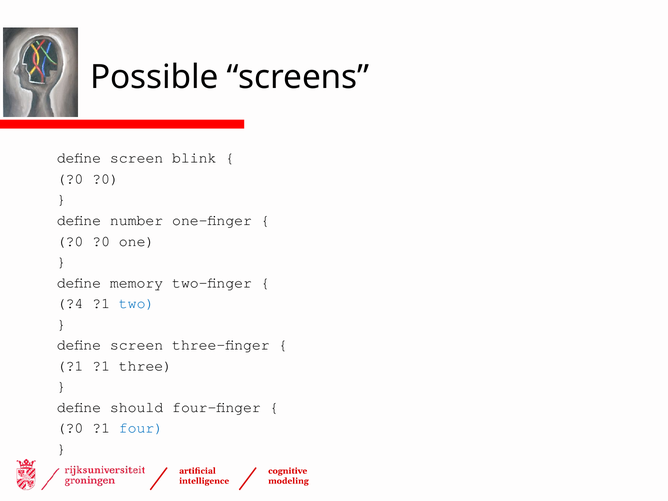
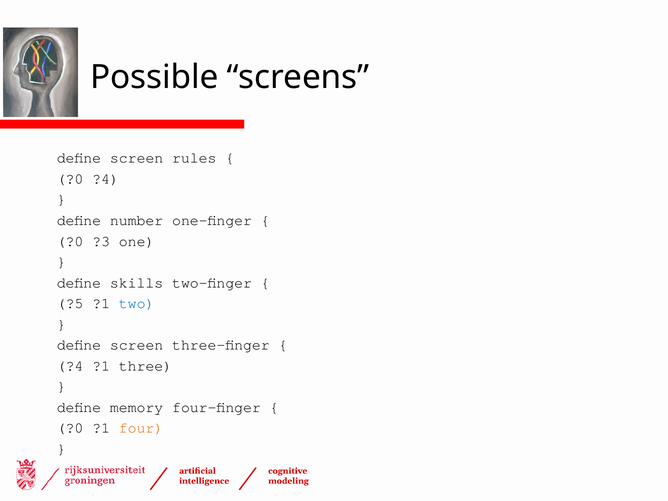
blink: blink -> rules (194, 158)
?0: ?0 -> ?4 (106, 179)
?0: ?0 -> ?3 (101, 241)
memory: memory -> skills (137, 283)
?4: ?4 -> ?5 (70, 303)
?1: ?1 -> ?4 (70, 366)
should: should -> memory (137, 407)
four colour: blue -> orange (141, 428)
